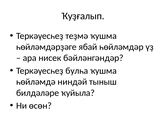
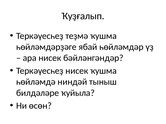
Теркәүесһеҙ булһа: булһа -> нисек (77, 71)
